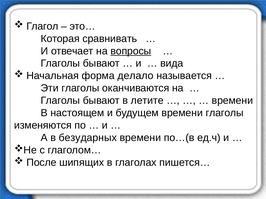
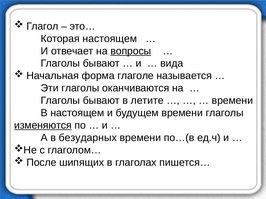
Которая сравнивать: сравнивать -> настоящем (110, 39)
делало: делало -> глаголе (136, 76)
изменяются underline: none -> present (43, 126)
